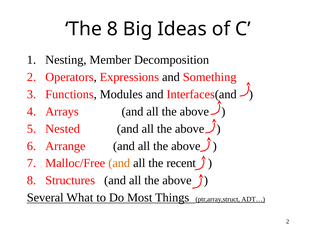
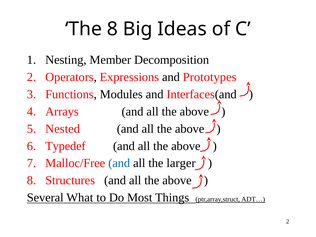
Something: Something -> Prototypes (210, 77)
Arrange: Arrange -> Typedef (65, 146)
and colour: orange -> blue (119, 163)
recent: recent -> larger (181, 163)
